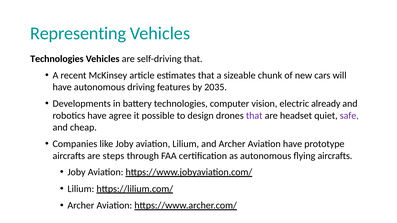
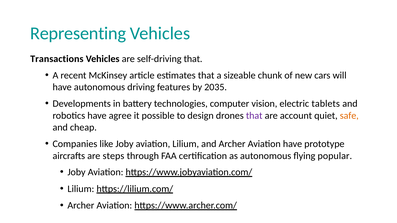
Technologies: Technologies -> Transactions (57, 59)
already: already -> tablets (326, 104)
headset: headset -> account (296, 116)
safe colour: purple -> orange (349, 116)
flying aircrafts: aircrafts -> popular (335, 156)
